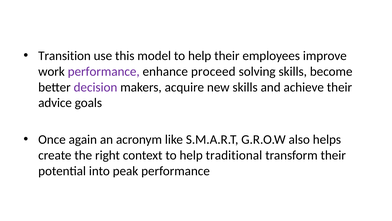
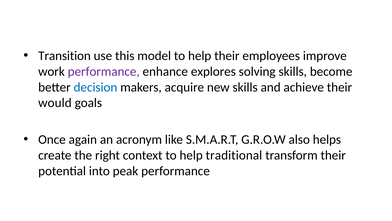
proceed: proceed -> explores (213, 71)
decision colour: purple -> blue (95, 87)
advice: advice -> would (55, 103)
